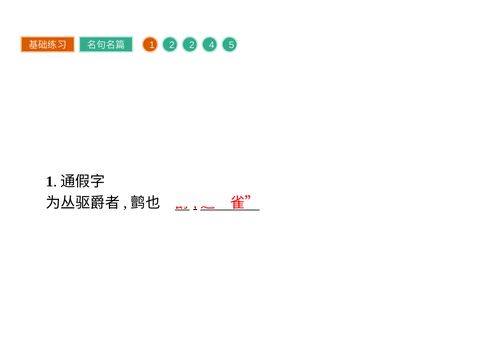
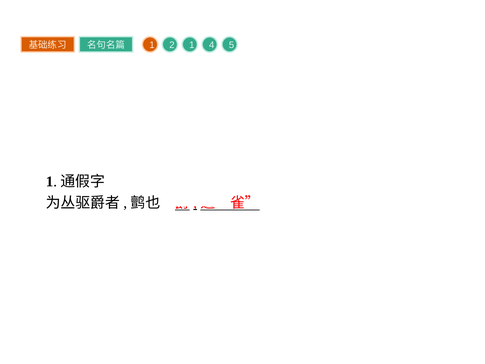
2 2: 2 -> 1 (192, 45)
